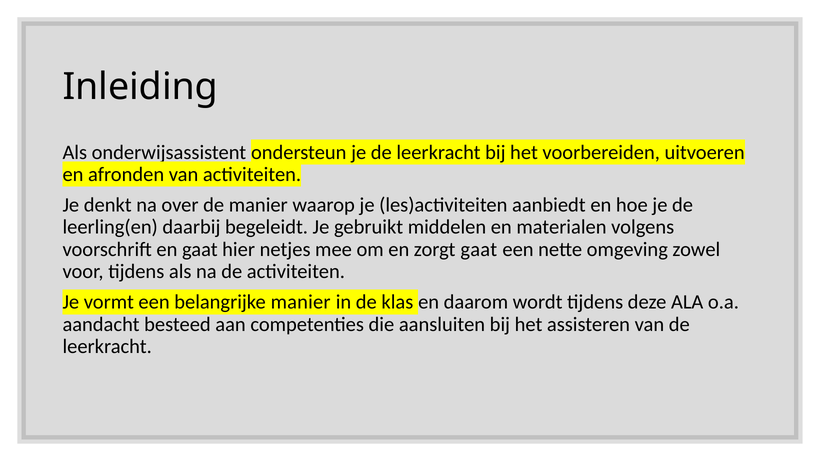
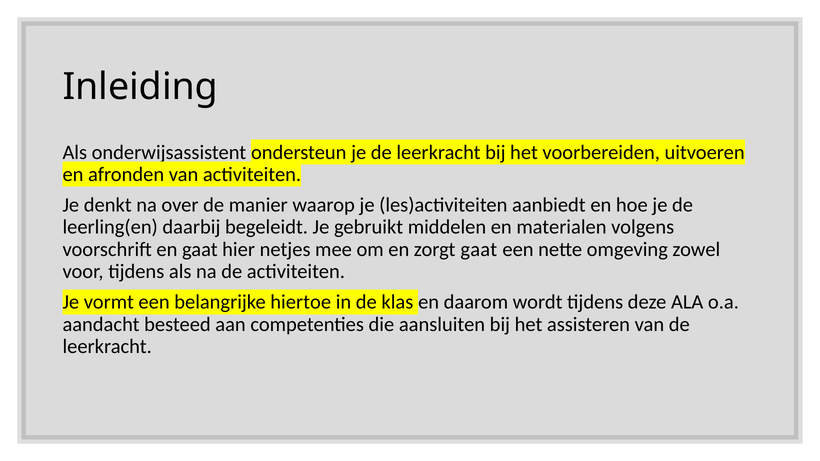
belangrijke manier: manier -> hiertoe (301, 302)
